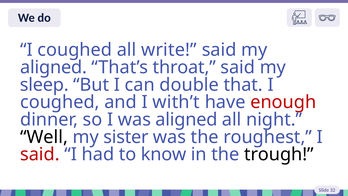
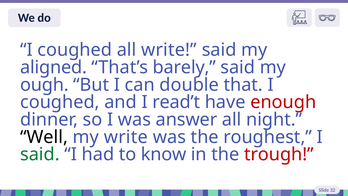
throat: throat -> barely (184, 67)
sleep: sleep -> ough (44, 85)
with’t: with’t -> read’t (176, 102)
was aligned: aligned -> answer (186, 119)
my sister: sister -> write (126, 137)
said colour: red -> green (40, 154)
trough colour: black -> red (279, 154)
